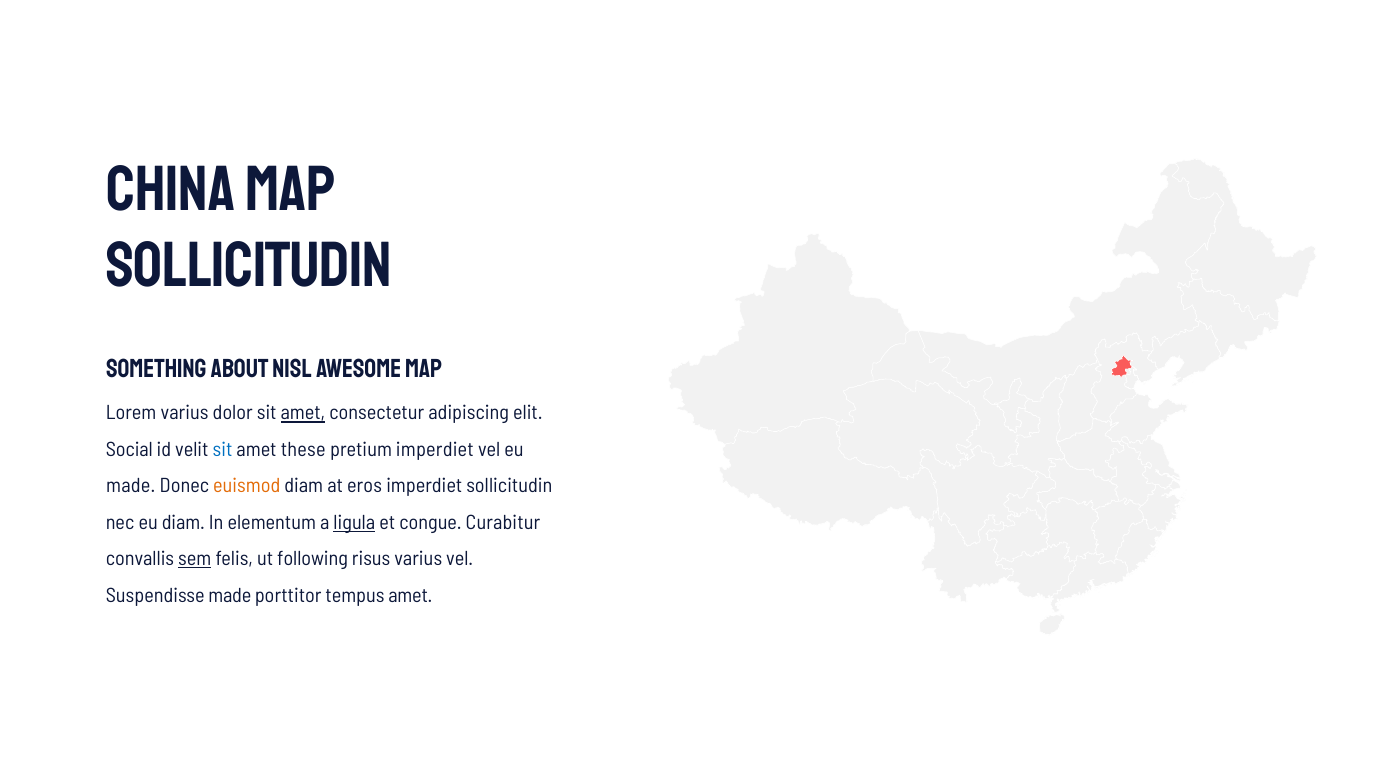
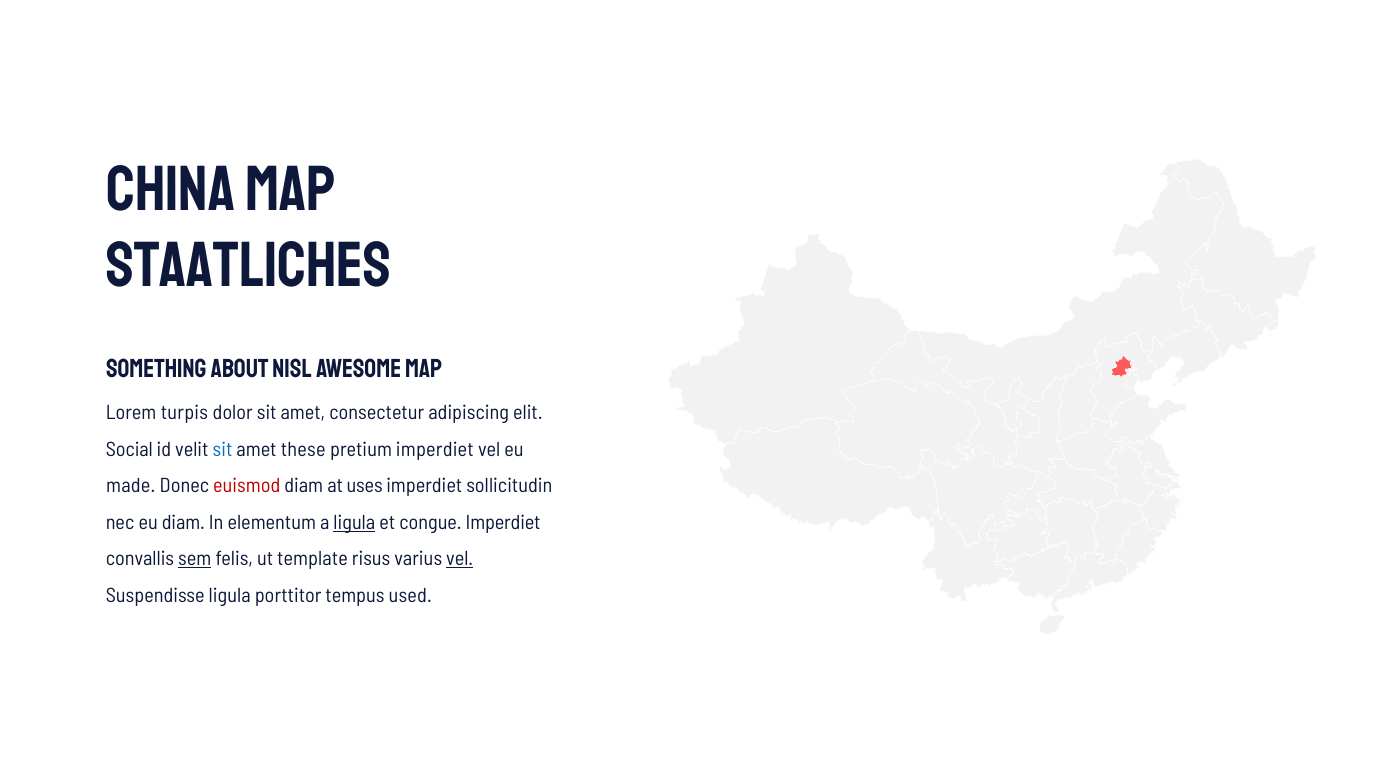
Sollicitudin: Sollicitudin -> Staatliches (249, 266)
Lorem varius: varius -> turpis (184, 413)
amet underline: present -> none (303, 413)
euismod colour: orange -> red (247, 486)
eros: eros -> uses (365, 486)
congue Curabitur: Curabitur -> Imperdiet (503, 523)
following: following -> template (313, 559)
vel underline: none -> present (460, 559)
Suspendisse made: made -> ligula (230, 596)
tempus amet: amet -> used (410, 596)
